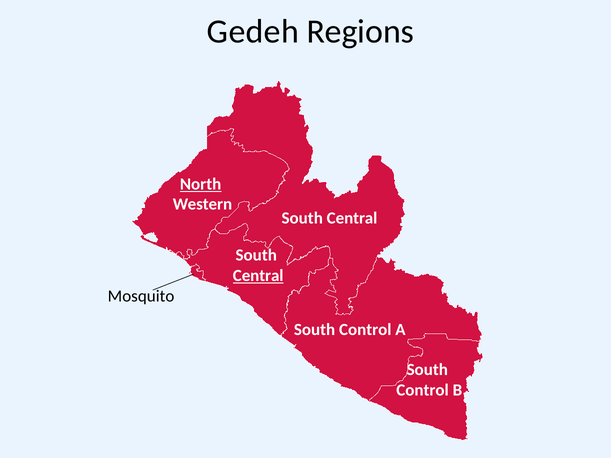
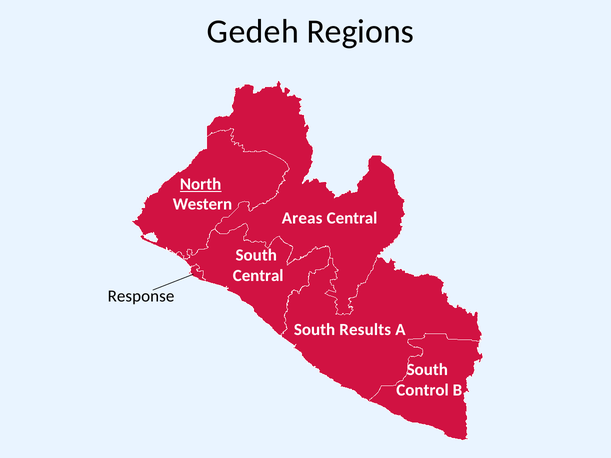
South: South -> Areas (302, 218)
Central underline: present -> none (258, 276)
Mosquito: Mosquito -> Response (141, 296)
Control: Control -> Results (365, 330)
